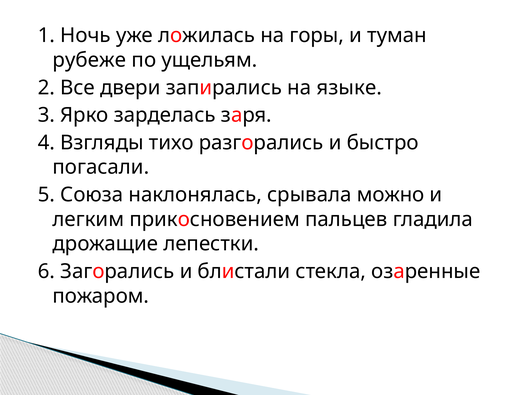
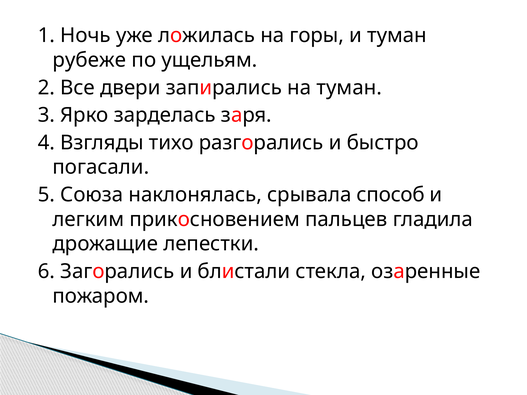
на языке: языке -> туман (349, 88)
можно: можно -> способ (391, 195)
